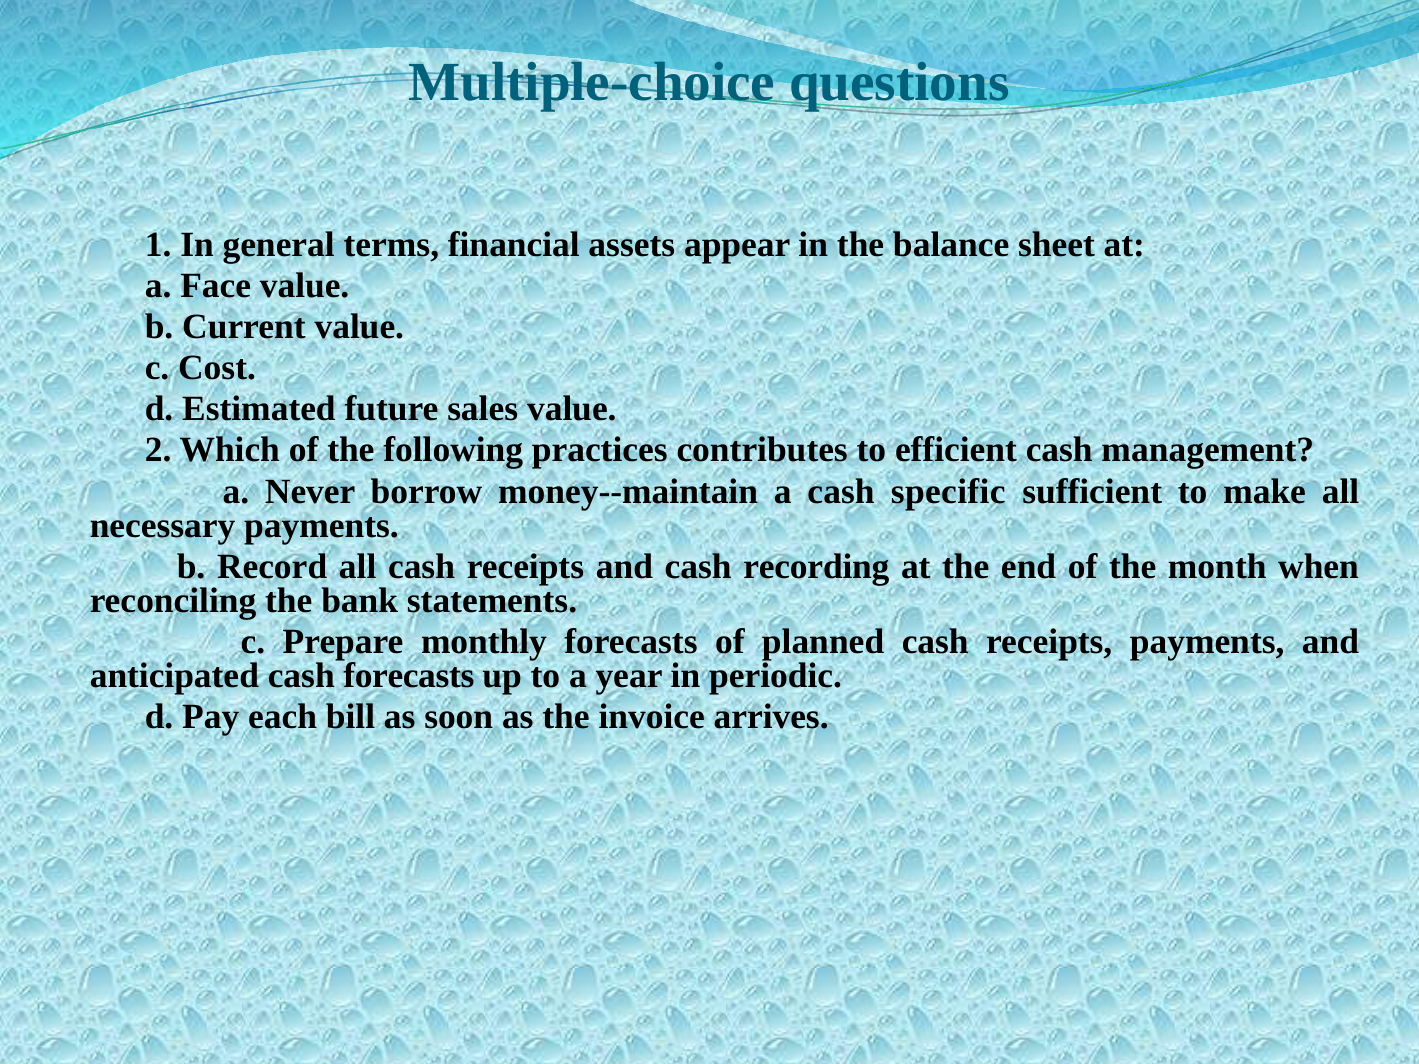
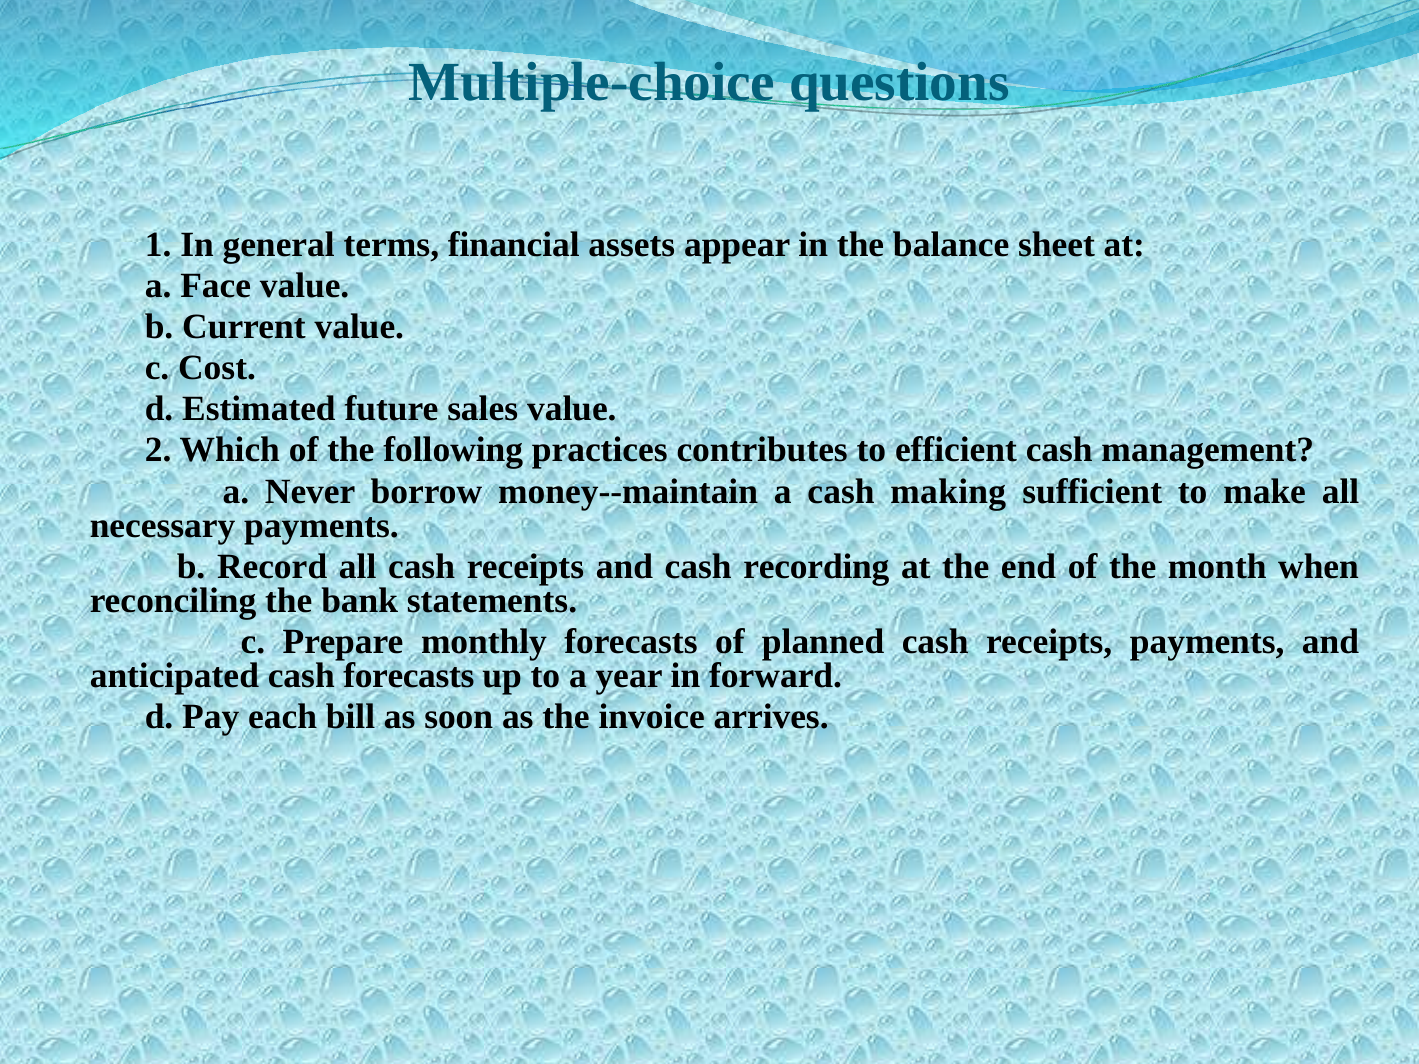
specific: specific -> making (948, 491)
periodic: periodic -> forward (776, 676)
